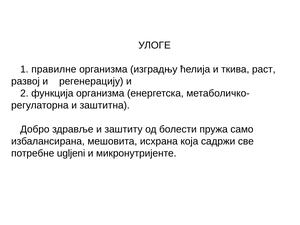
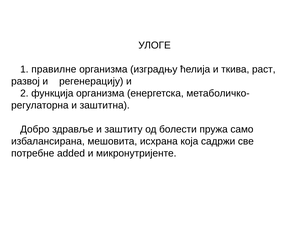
ugljeni: ugljeni -> added (71, 153)
